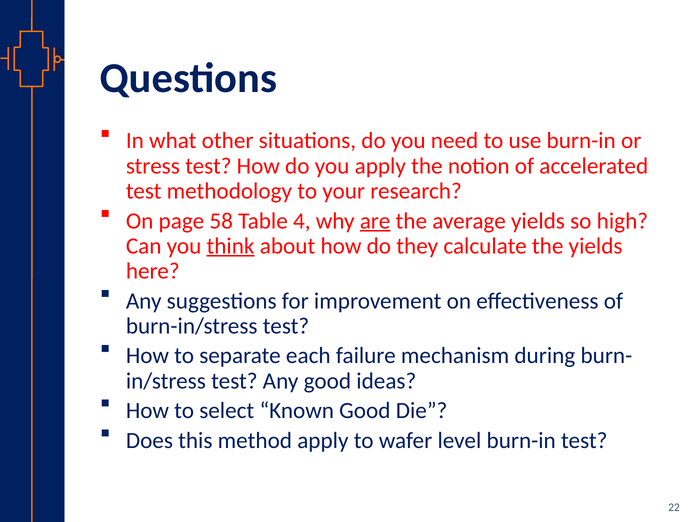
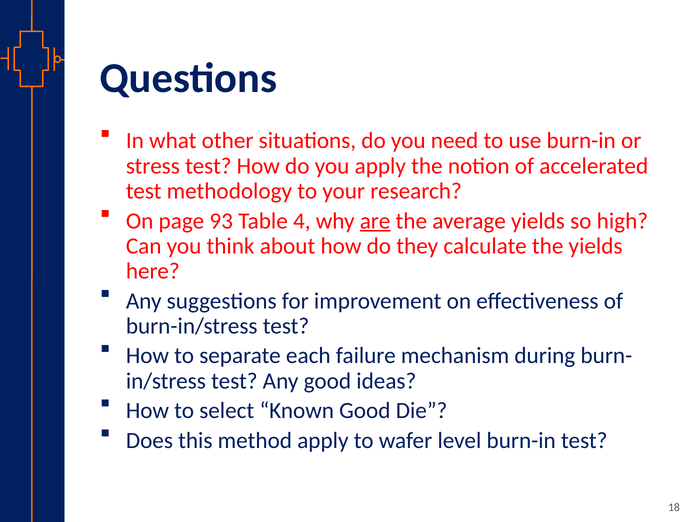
58: 58 -> 93 (221, 221)
think underline: present -> none (231, 246)
22: 22 -> 18 (674, 508)
